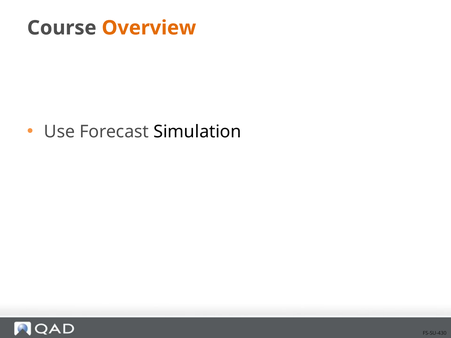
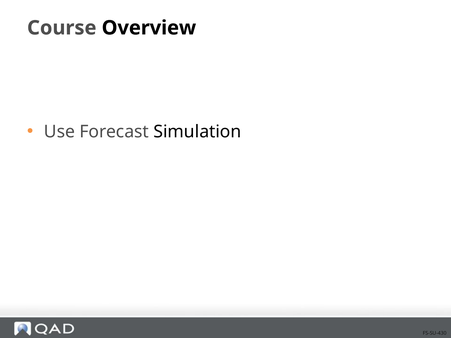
Overview colour: orange -> black (149, 28)
